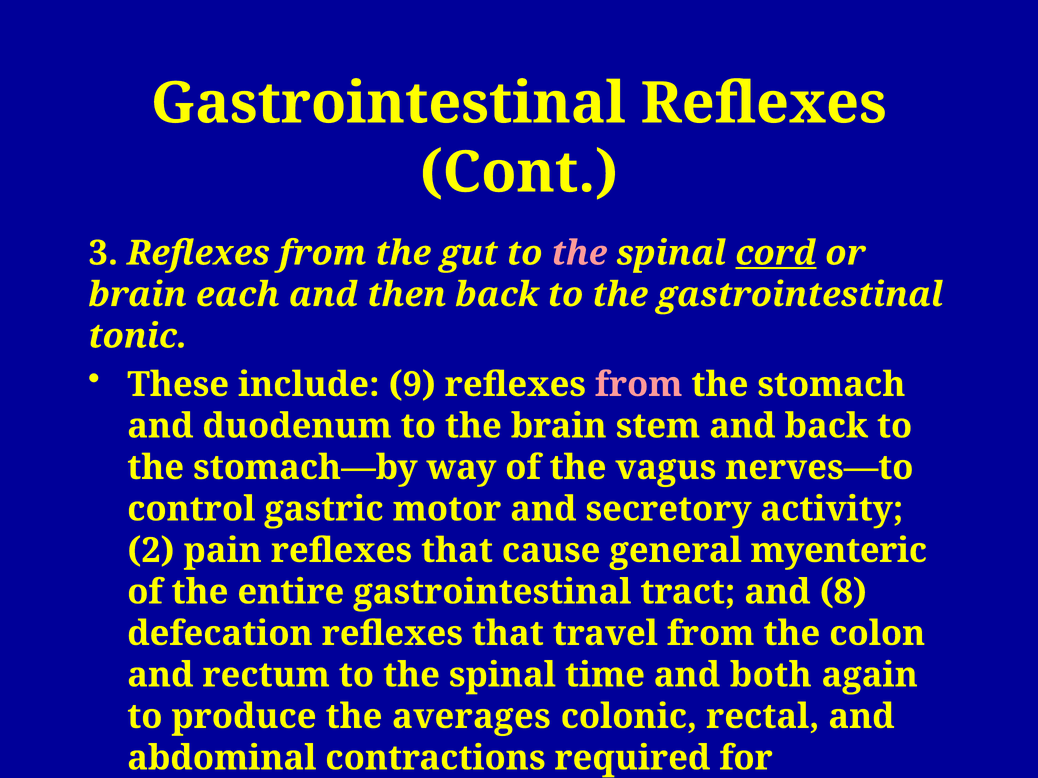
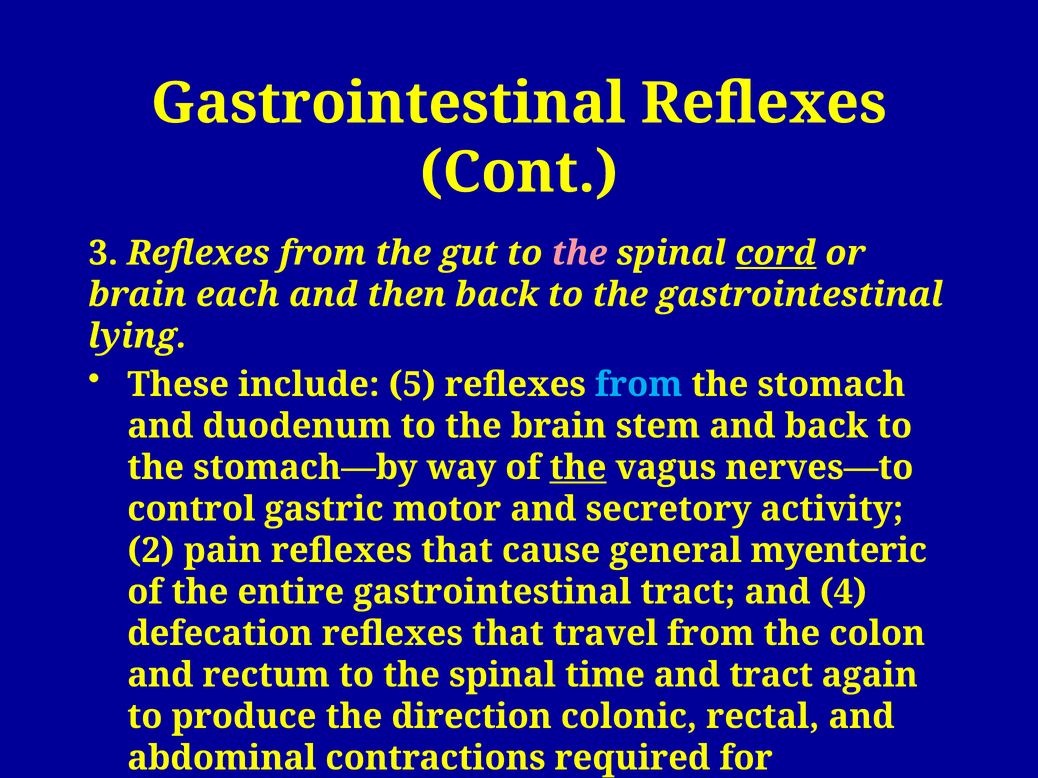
tonic: tonic -> lying (138, 336)
9: 9 -> 5 (412, 385)
from colour: pink -> light blue (639, 385)
the underline: none -> present (578, 468)
8: 8 -> 4 (843, 592)
and both: both -> tract (771, 675)
averages: averages -> direction (472, 717)
